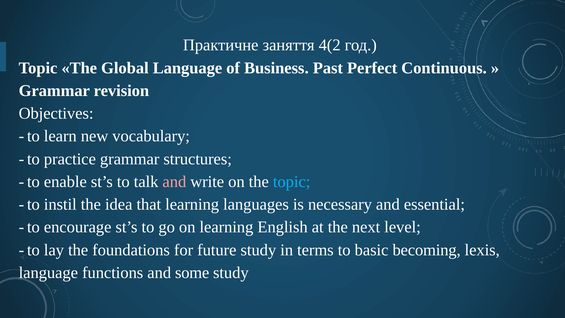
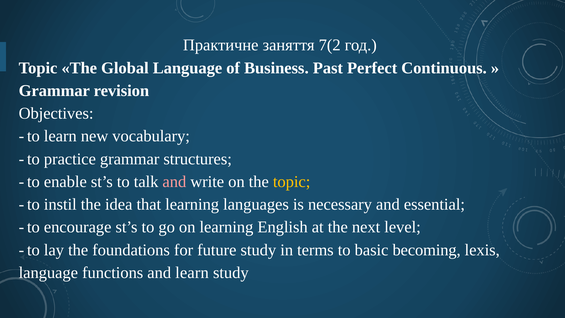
4(2: 4(2 -> 7(2 (330, 45)
topic colour: light blue -> yellow (292, 182)
and some: some -> learn (192, 273)
